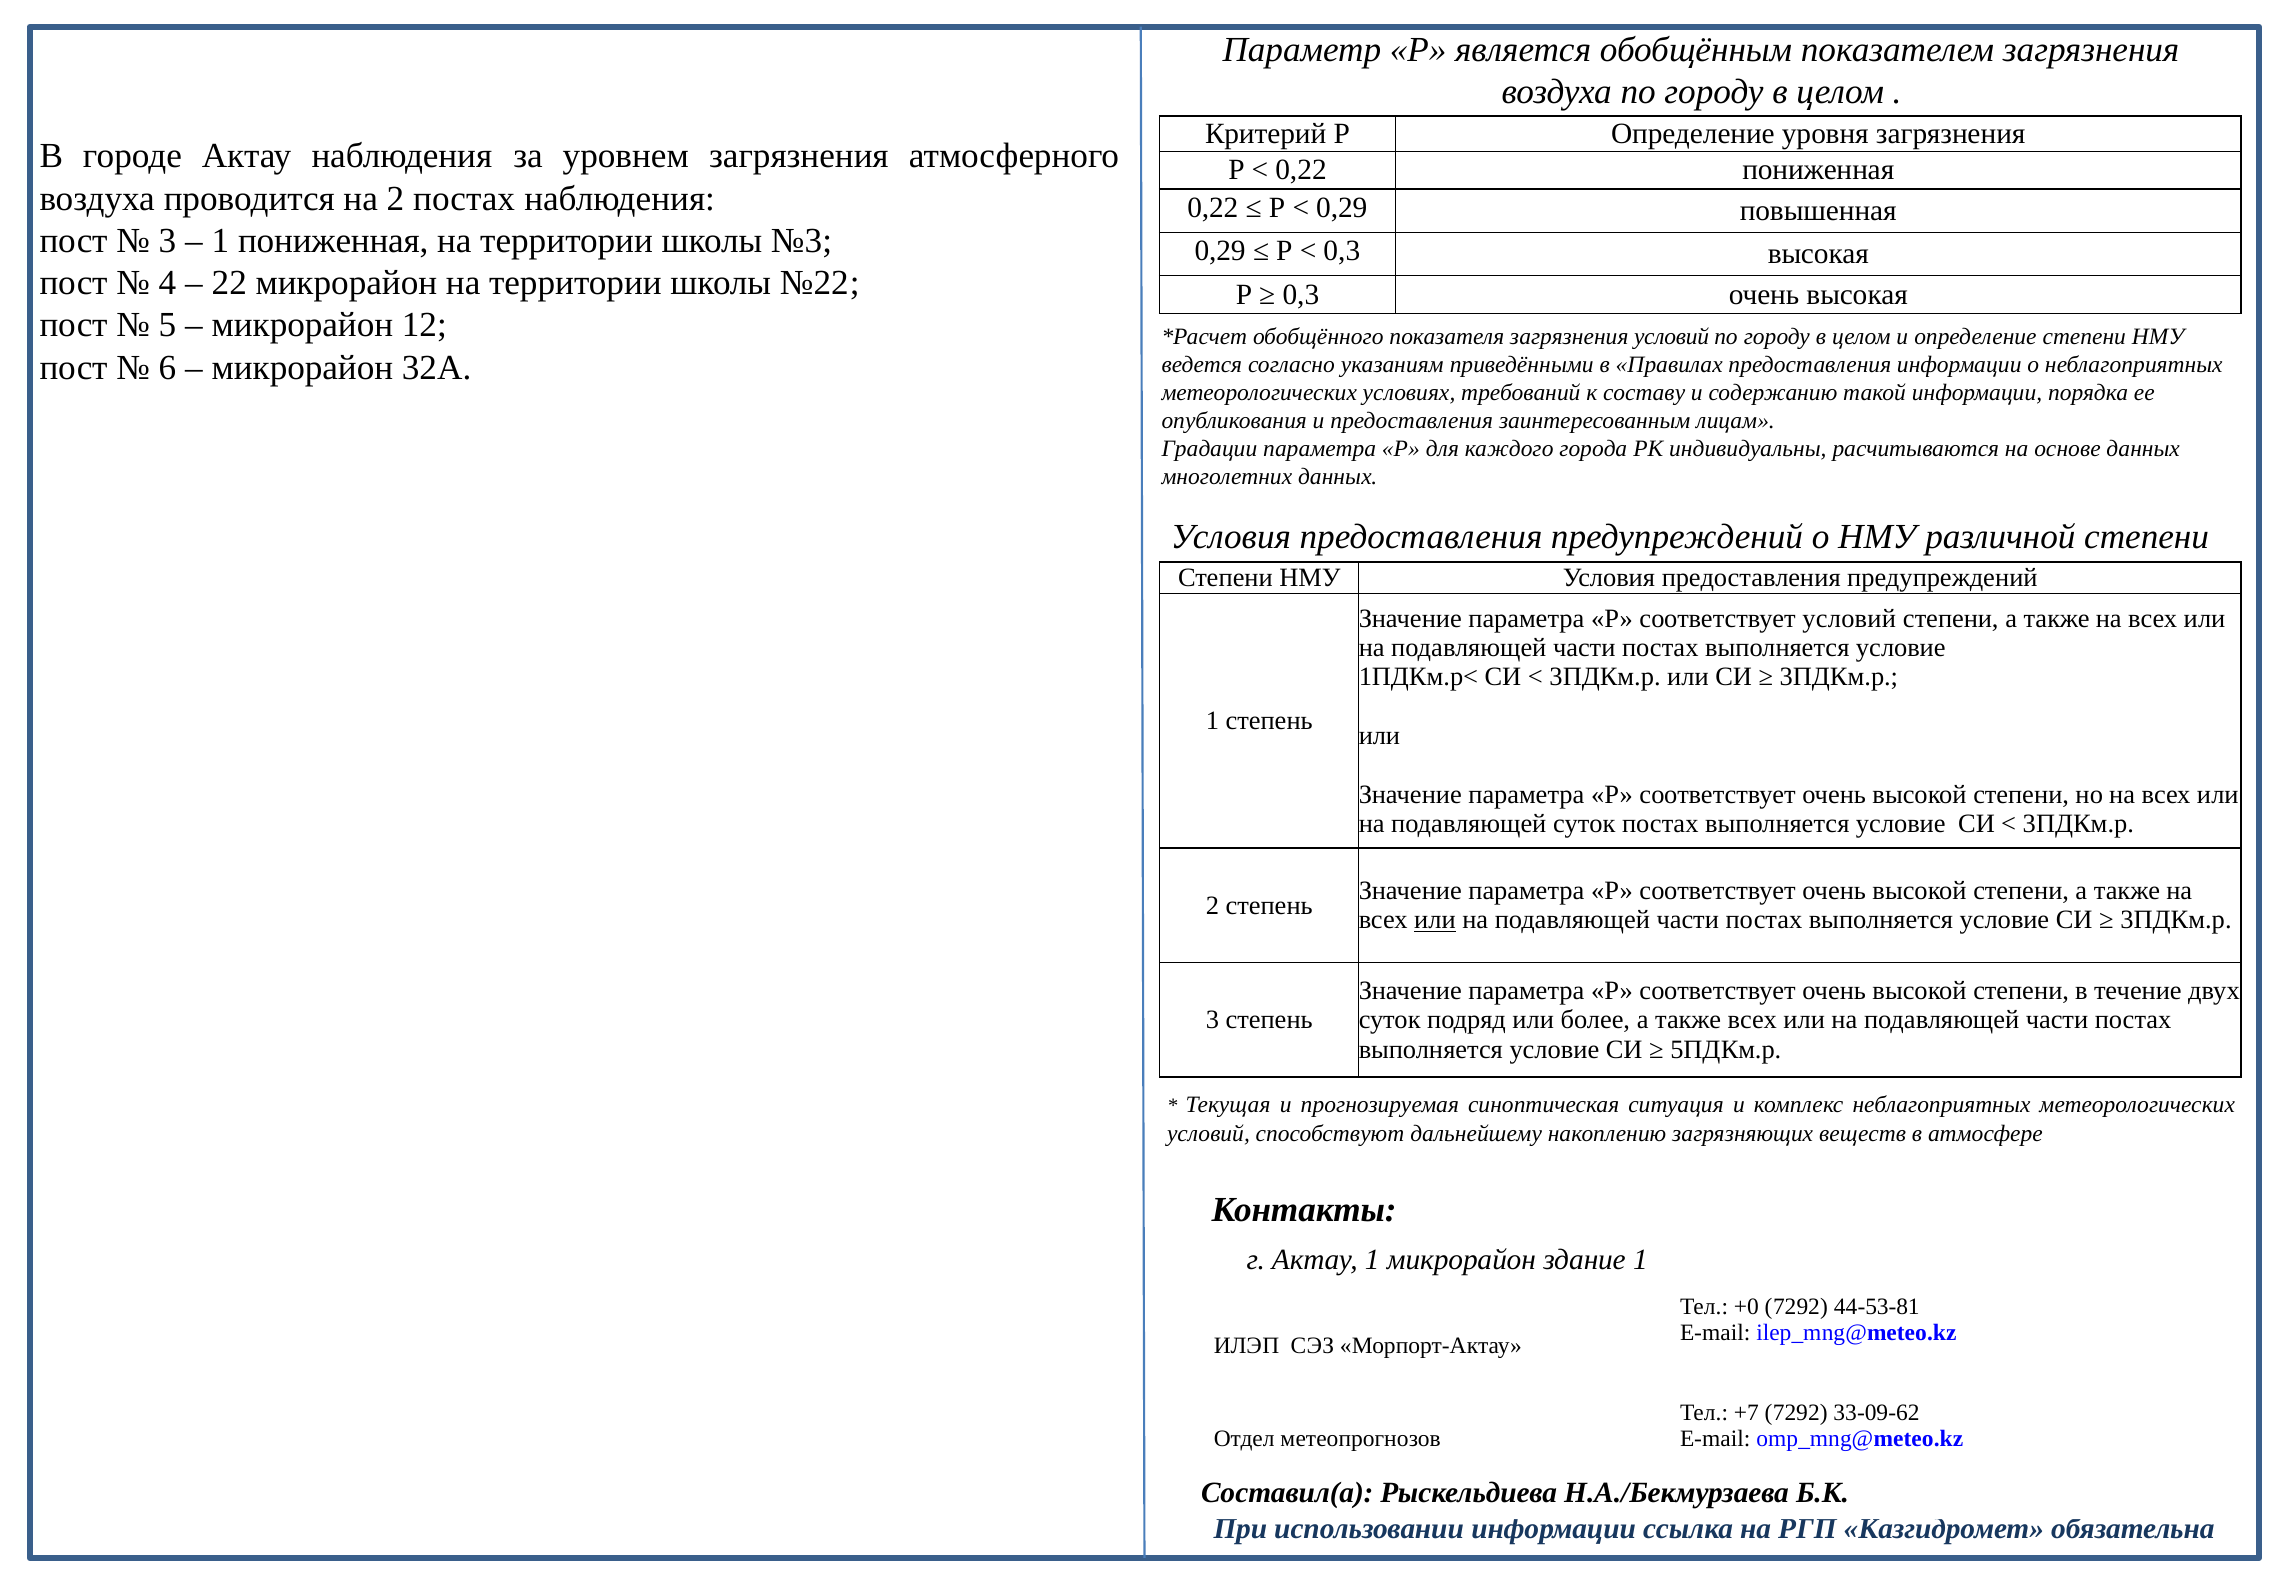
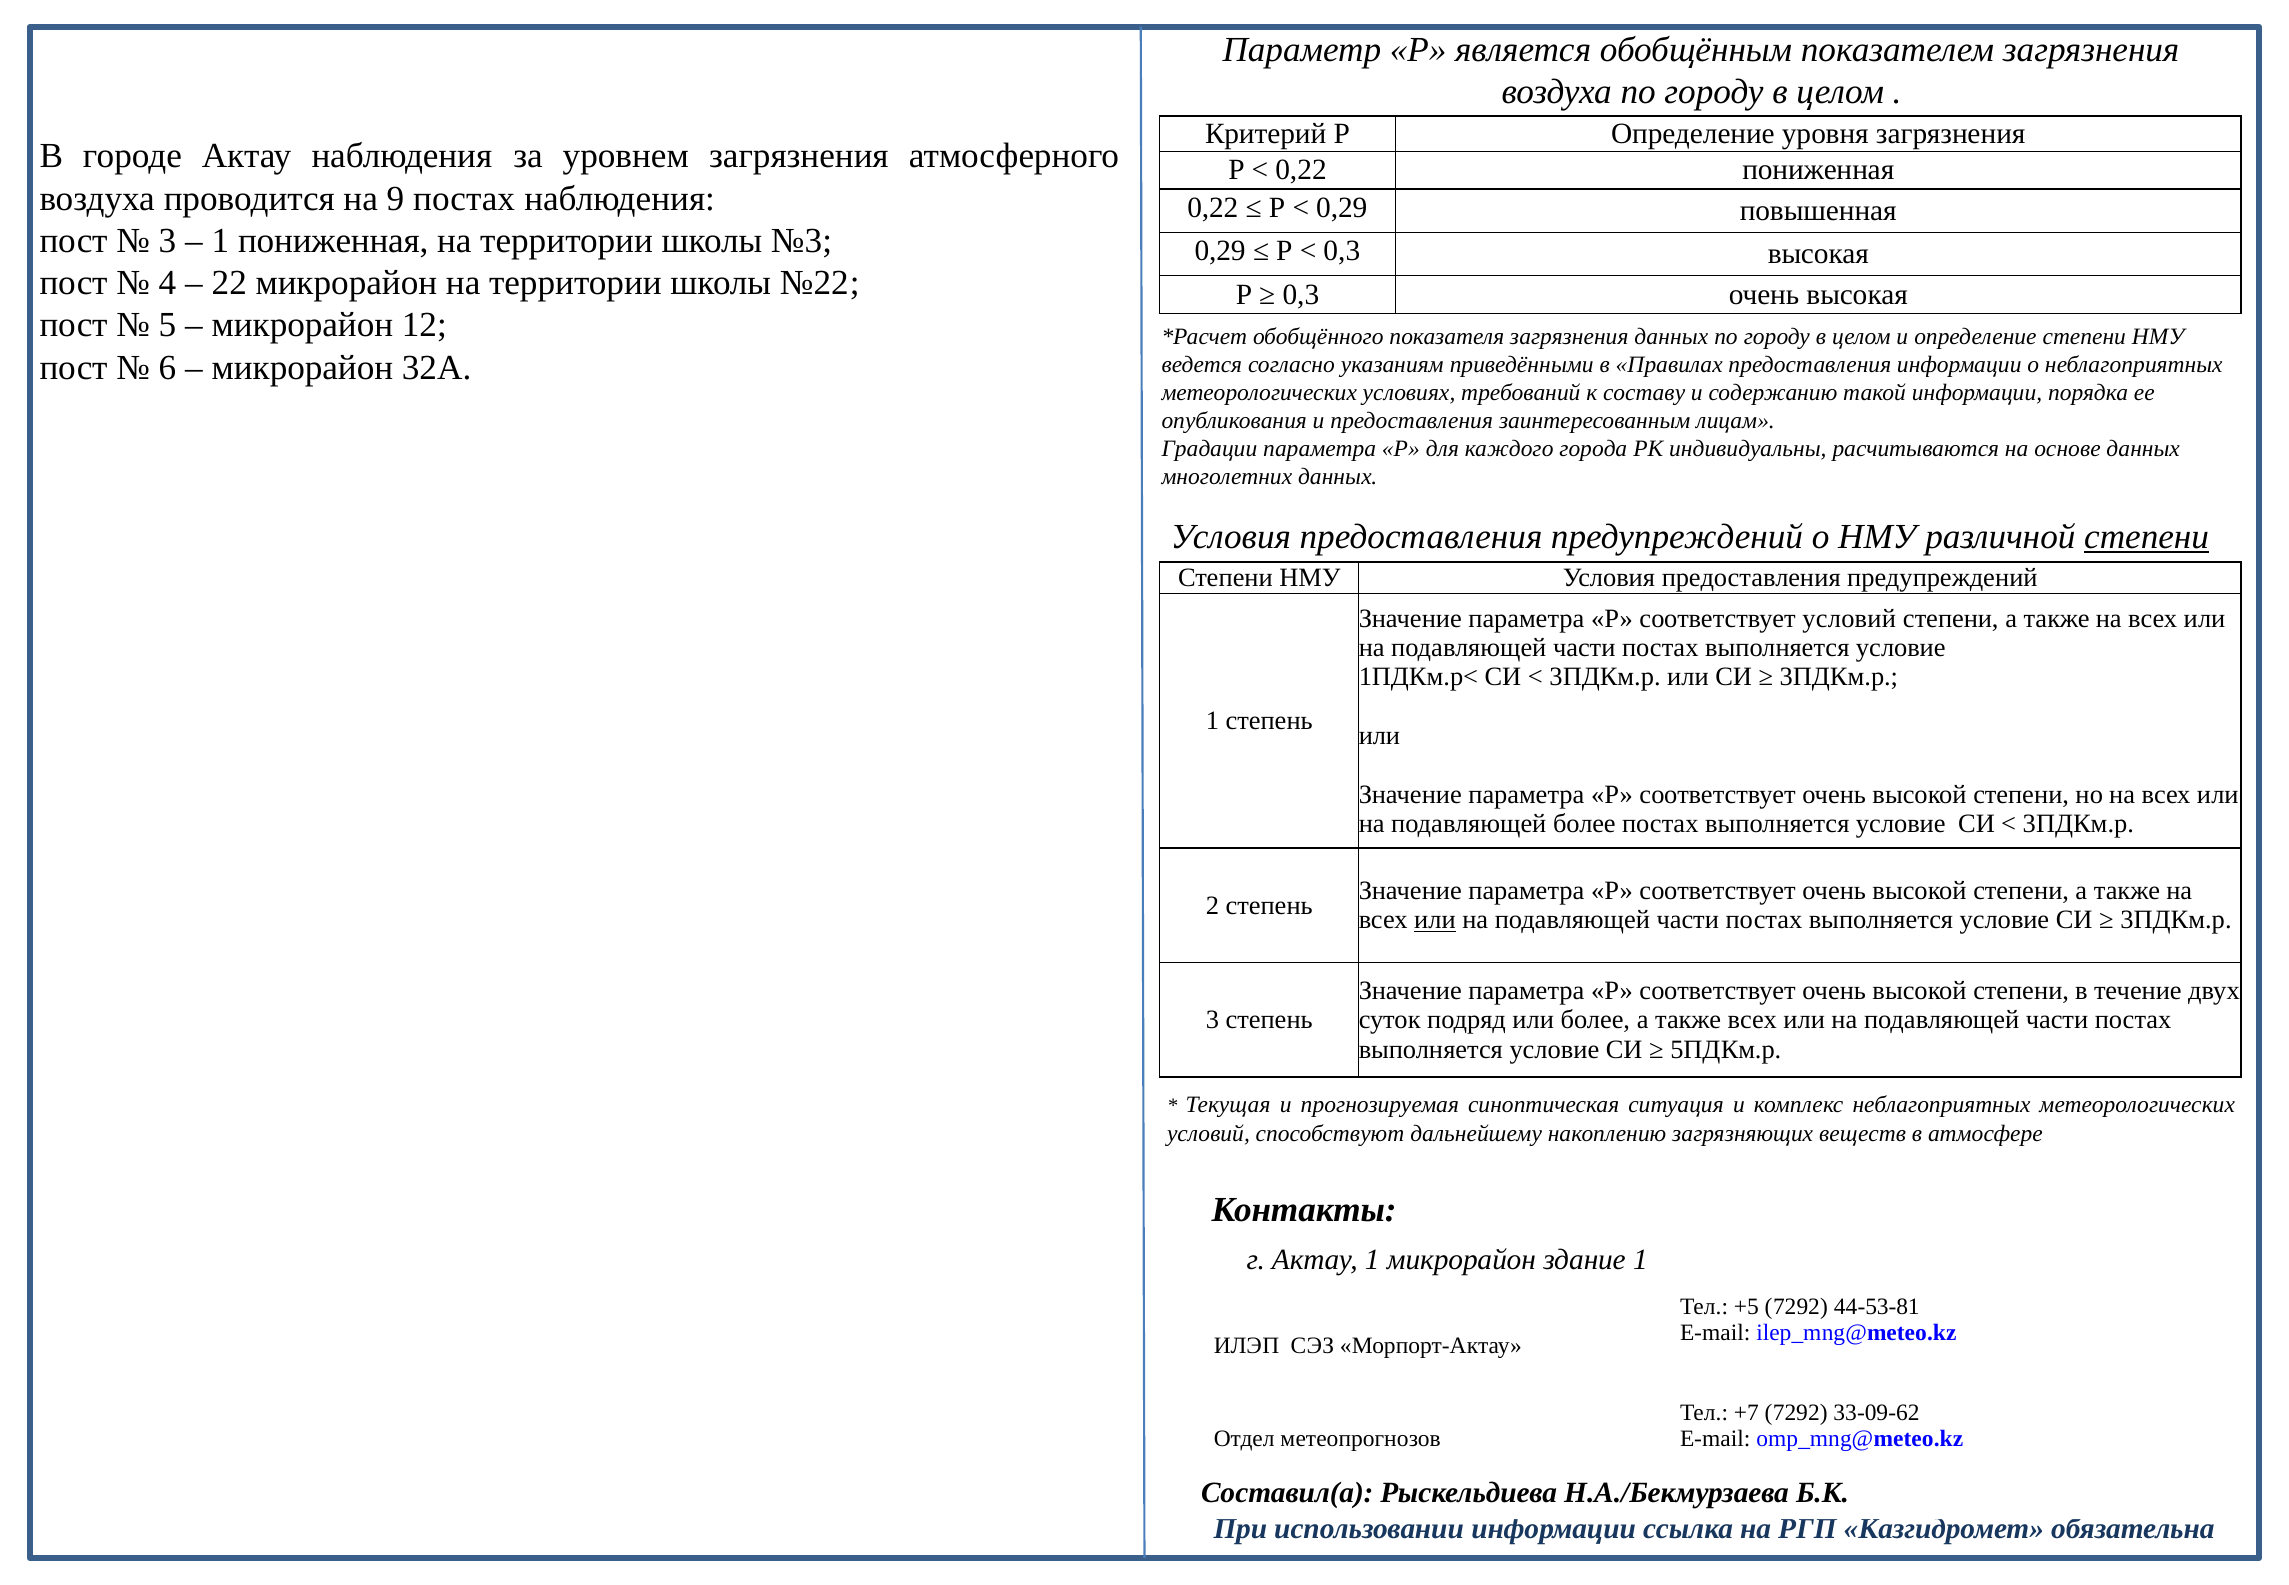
на 2: 2 -> 9 (396, 199)
загрязнения условий: условий -> данных (1671, 336)
степени underline: none -> present (2147, 537)
подавляющей суток: суток -> более (1584, 823)
+0: +0 -> +5 (1746, 1307)
